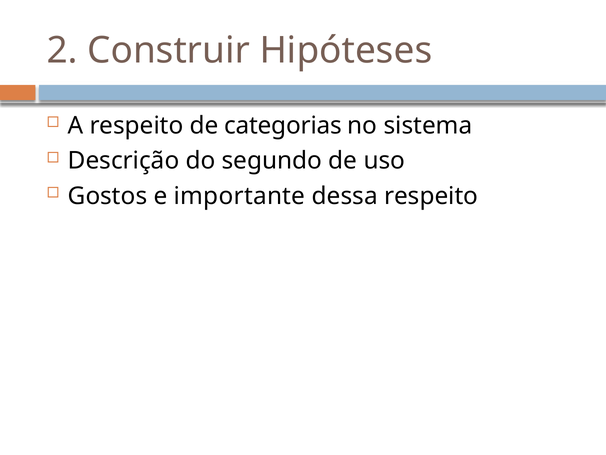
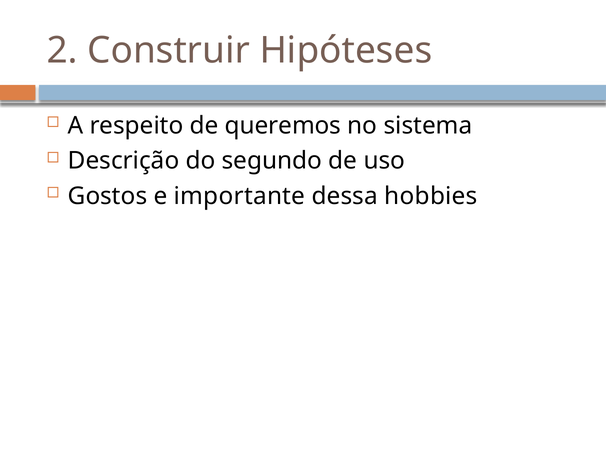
categorias: categorias -> queremos (283, 125)
dessa respeito: respeito -> hobbies (431, 196)
